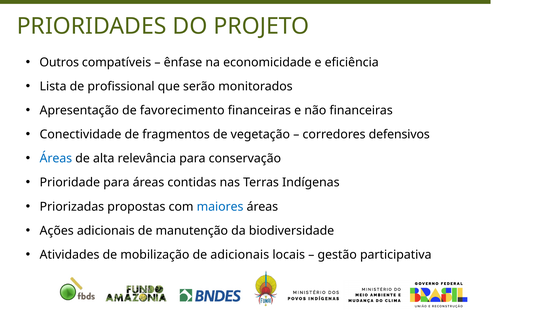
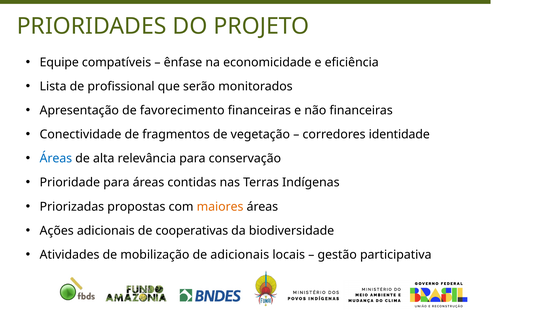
Outros: Outros -> Equipe (59, 62)
defensivos: defensivos -> identidade (399, 134)
maiores colour: blue -> orange (220, 206)
manutenção: manutenção -> cooperativas (192, 230)
